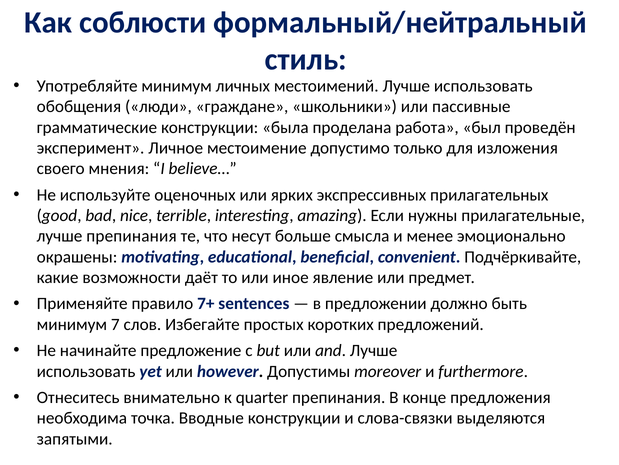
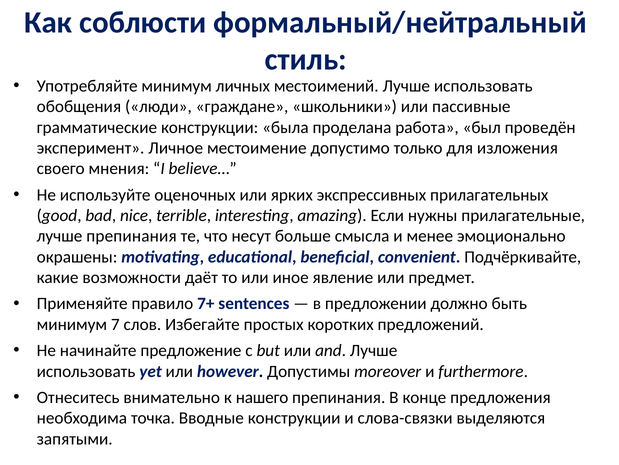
quarter: quarter -> нашего (262, 397)
